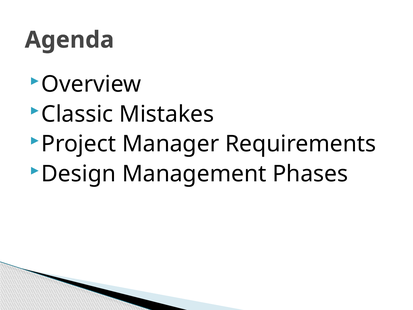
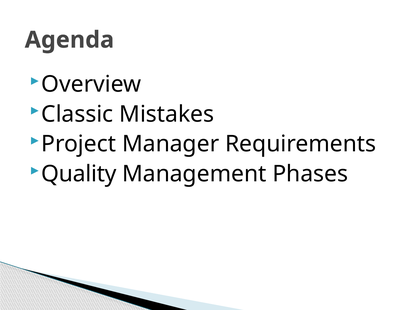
Design: Design -> Quality (79, 174)
